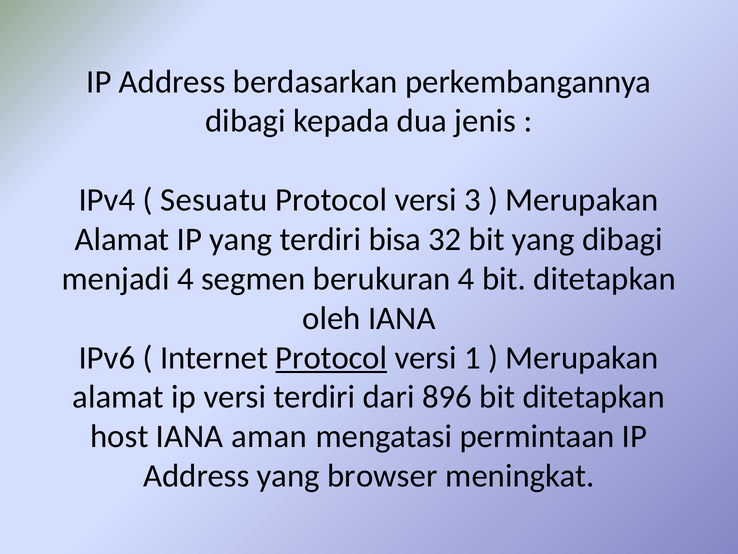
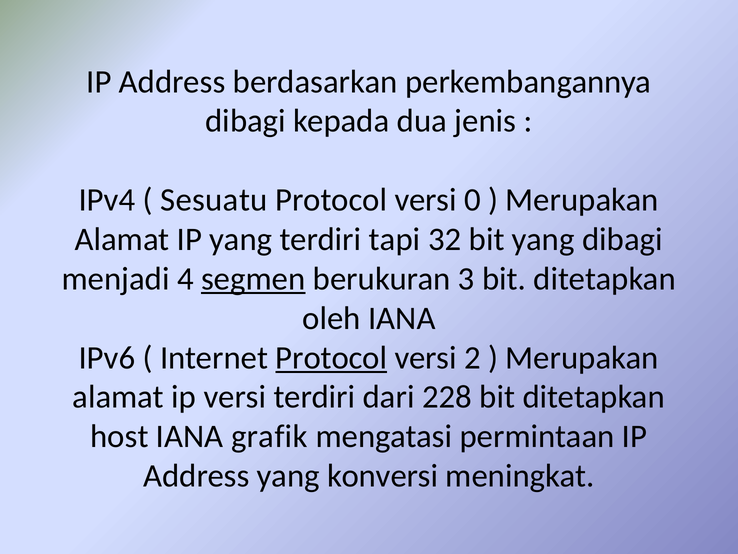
3: 3 -> 0 (472, 200)
bisa: bisa -> tapi (395, 239)
segmen underline: none -> present (253, 279)
berukuran 4: 4 -> 3 (466, 279)
1: 1 -> 2 (472, 357)
896: 896 -> 228 (447, 397)
aman: aman -> grafik (269, 436)
browser: browser -> konversi (383, 476)
